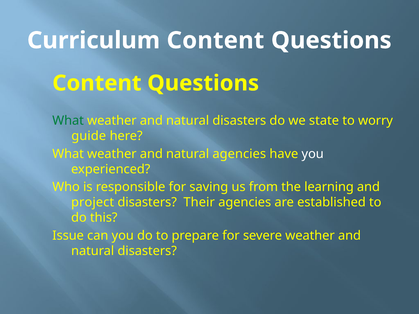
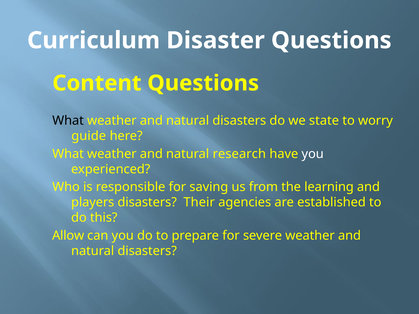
Curriculum Content: Content -> Disaster (216, 40)
What colour: green -> black (68, 121)
natural agencies: agencies -> research (239, 154)
project: project -> players (93, 203)
Issue: Issue -> Allow (68, 236)
